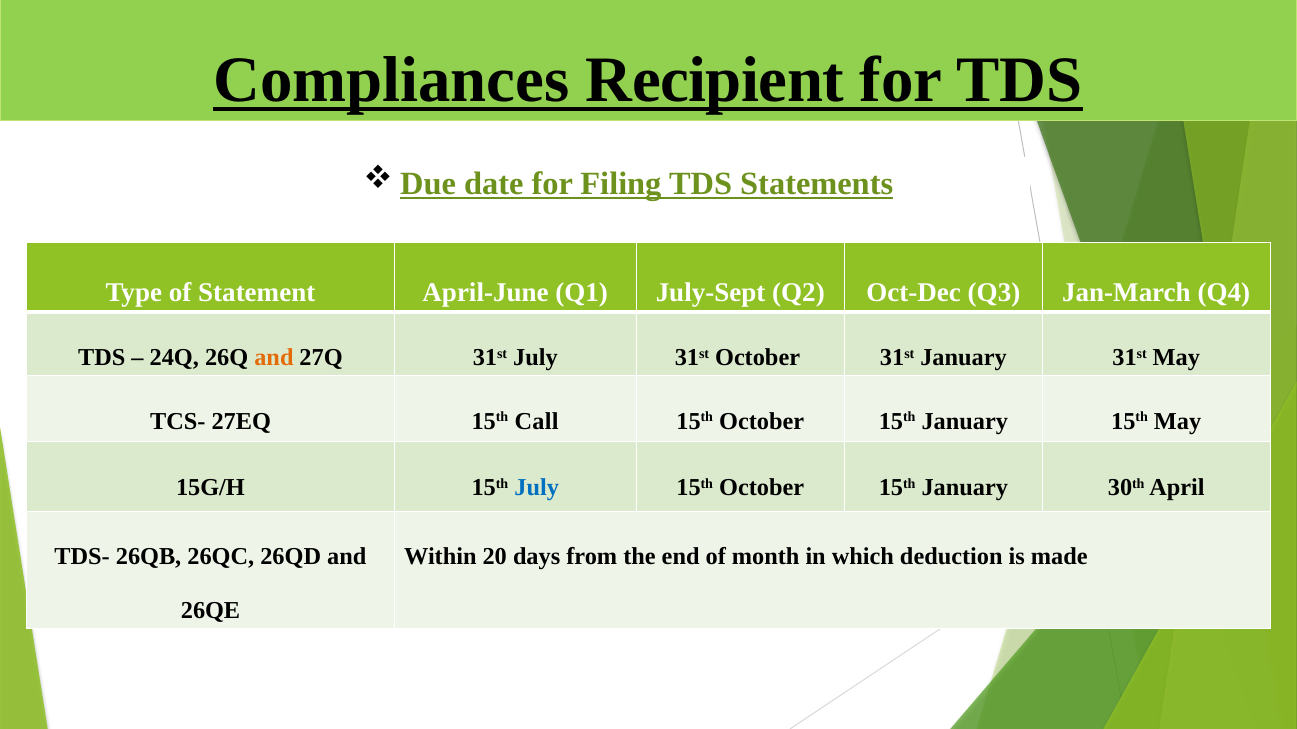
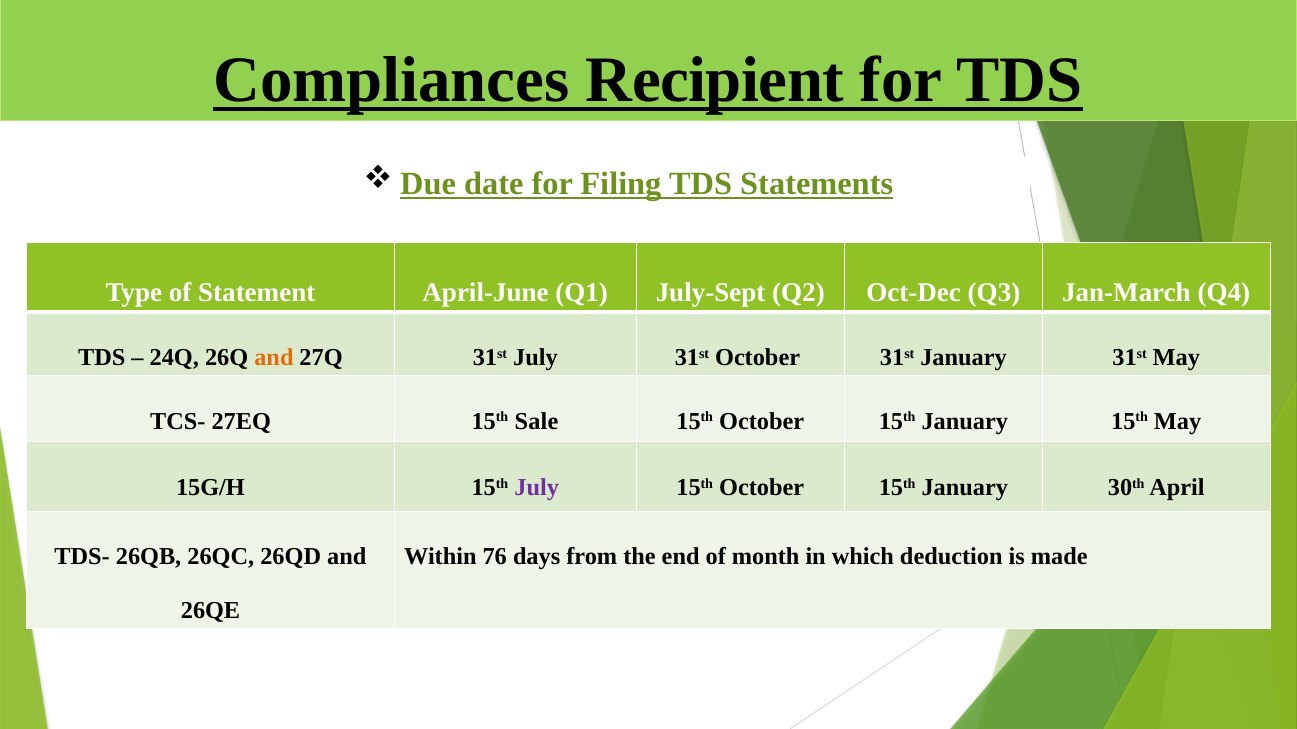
Call: Call -> Sale (537, 421)
July colour: blue -> purple (537, 488)
20: 20 -> 76 (495, 557)
